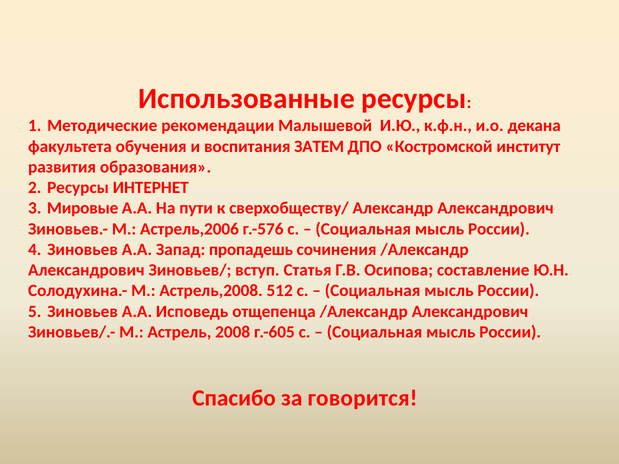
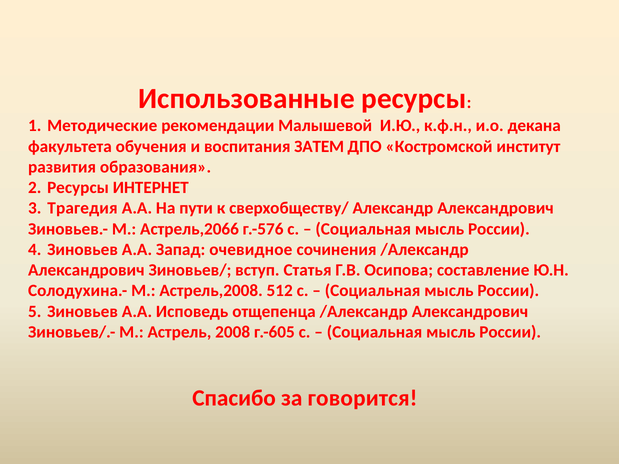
Мировые: Мировые -> Трагедия (82, 208)
Астрель,2006: Астрель,2006 -> Астрель,2066 (189, 229)
пропадешь: пропадешь -> очевидное (251, 250)
